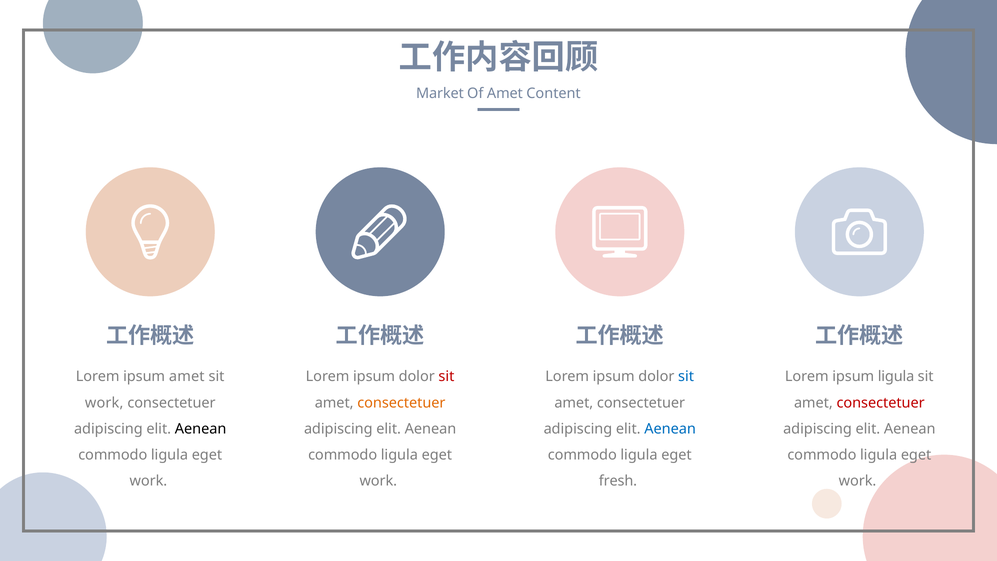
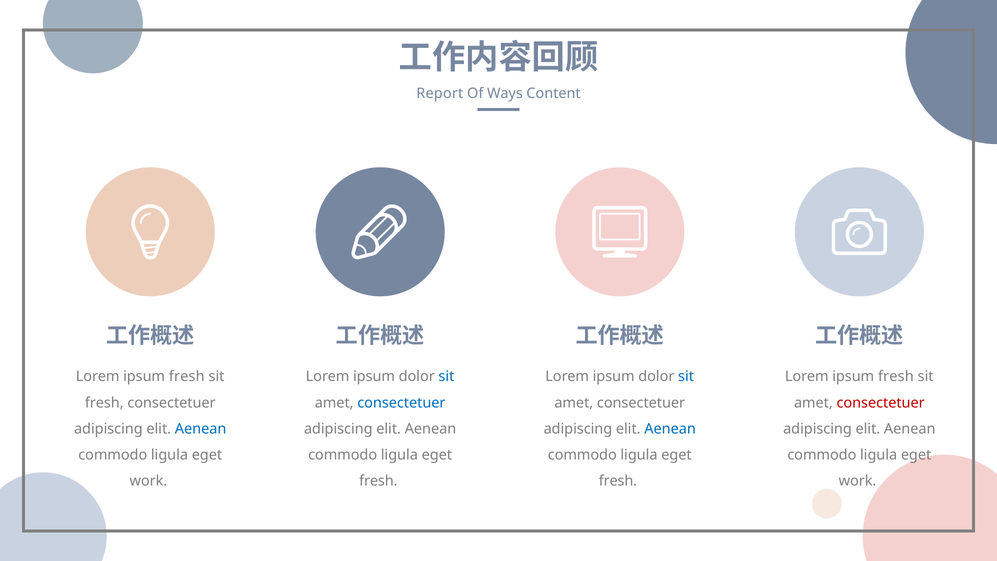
Market: Market -> Report (440, 94)
Of Amet: Amet -> Ways (505, 94)
amet: amet -> fresh (187, 376)
sit colour: red -> blue (446, 376)
ligula: ligula -> fresh (896, 376)
work: work -> fresh (104, 403)
consectetuer colour: orange -> blue (401, 403)
Aenean colour: black -> blue (201, 429)
work: work -> fresh (378, 481)
